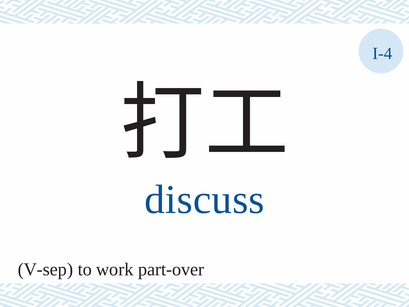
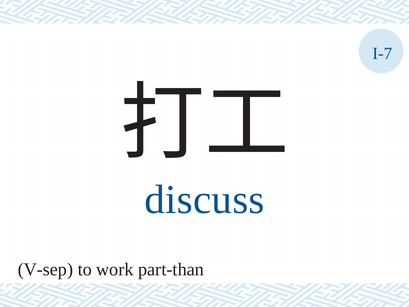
I-4: I-4 -> I-7 (383, 54)
part-over: part-over -> part-than (171, 269)
